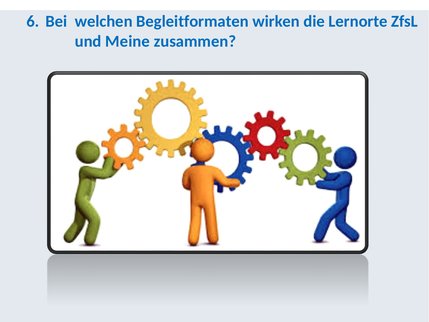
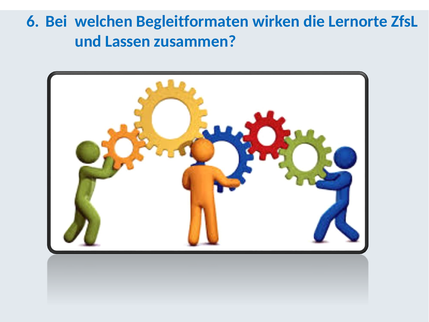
Meine: Meine -> Lassen (128, 41)
